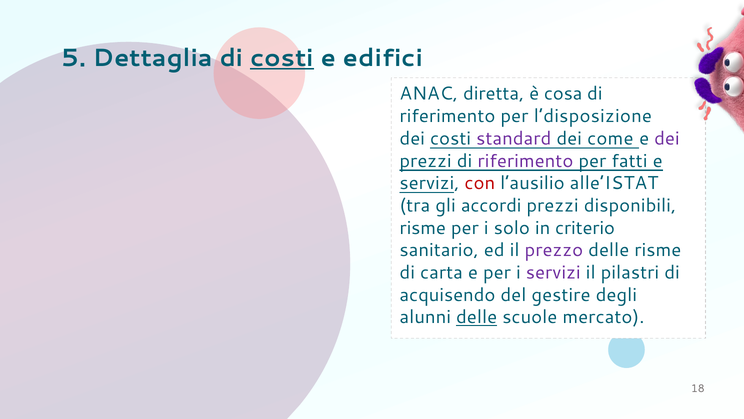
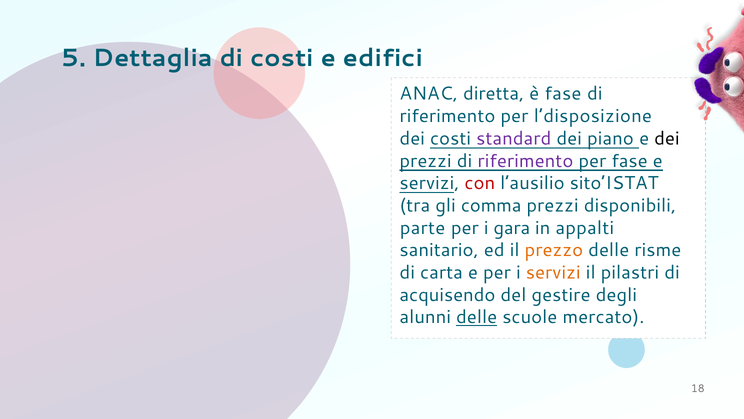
costi underline: present -> none (282, 58)
è cosa: cosa -> fase (563, 94)
come: come -> piano (610, 138)
dei colour: purple -> black (667, 138)
per fatti: fatti -> fase (630, 161)
alle’ISTAT: alle’ISTAT -> sito’ISTAT (614, 183)
accordi: accordi -> comma (491, 205)
risme: risme -> parte (423, 228)
solo: solo -> gara (512, 228)
criterio: criterio -> appalti (585, 228)
prezzo colour: purple -> orange (554, 250)
servizi colour: purple -> orange (553, 272)
